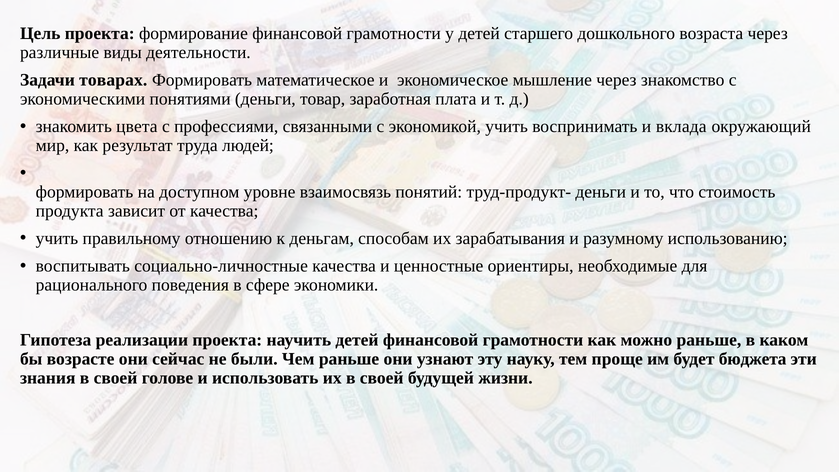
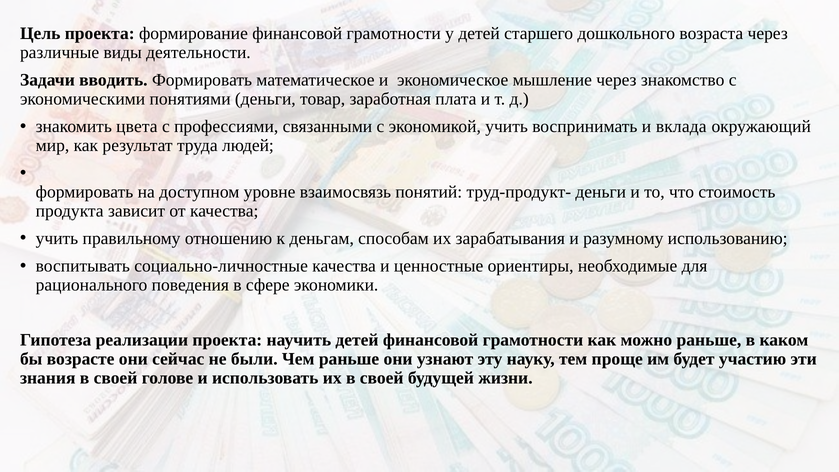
товарах: товарах -> вводить (113, 80)
бюджета: бюджета -> участию (753, 359)
